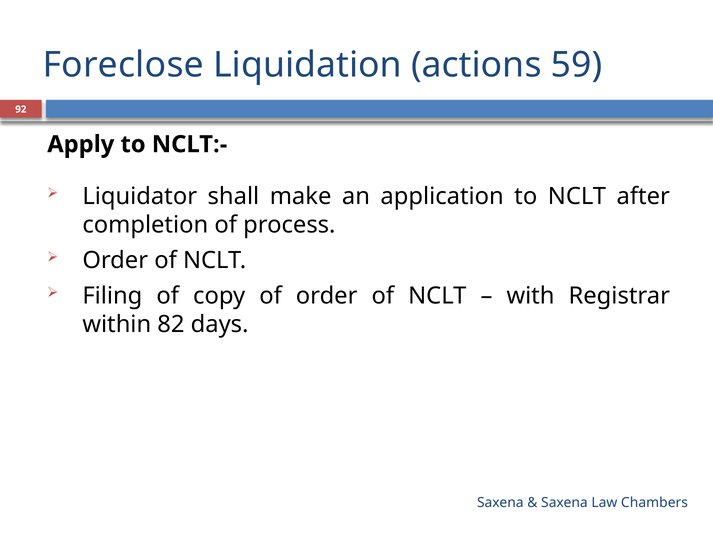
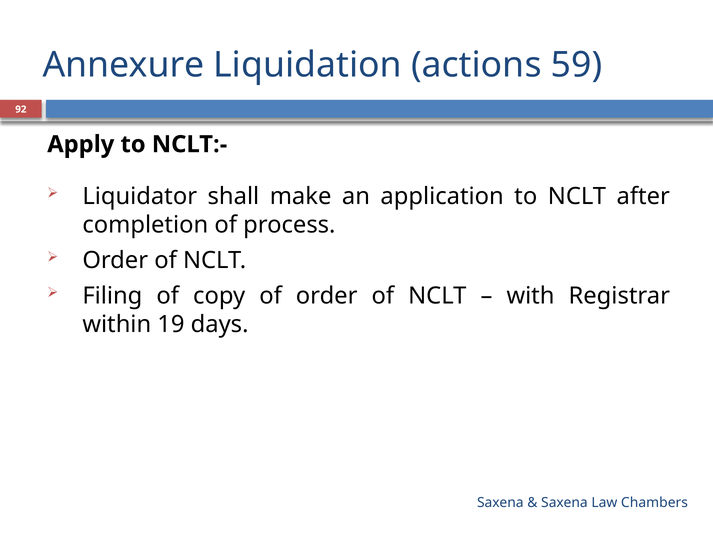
Foreclose: Foreclose -> Annexure (123, 65)
82: 82 -> 19 (171, 324)
